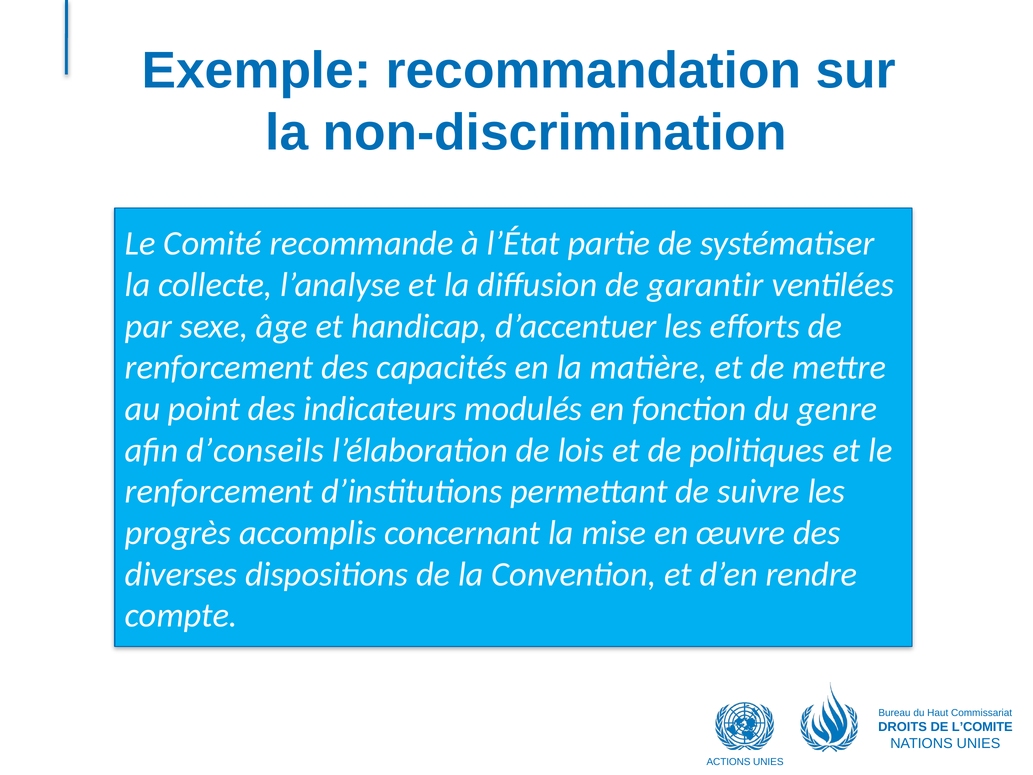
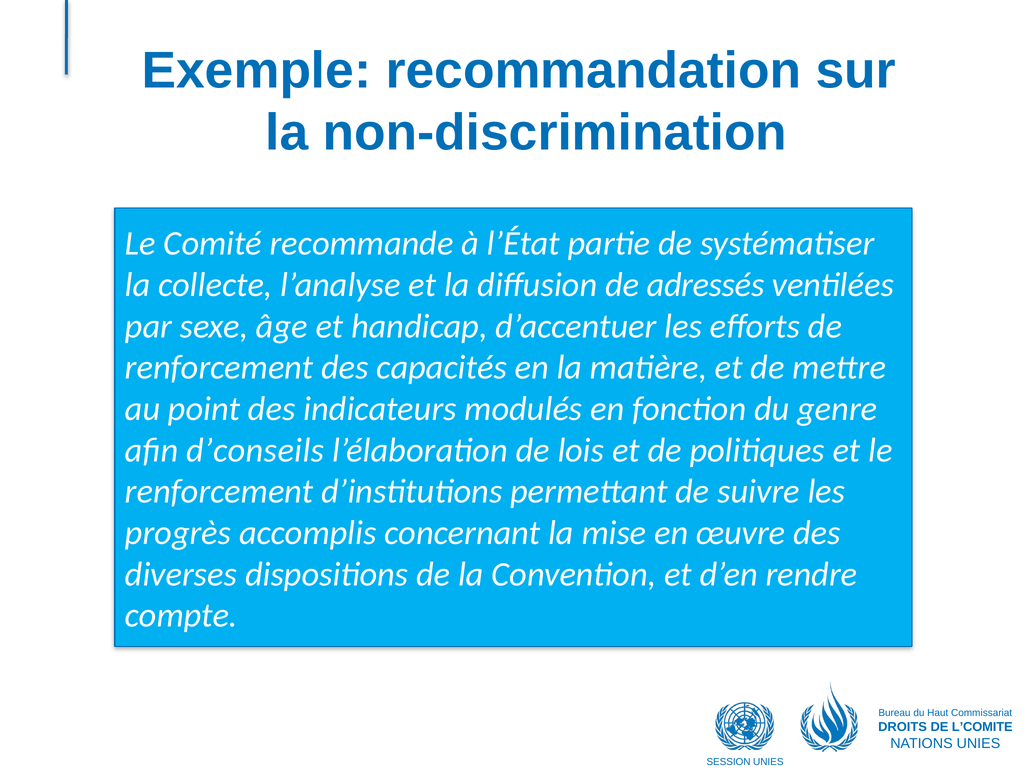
garantir: garantir -> adressés (706, 285)
ACTIONS: ACTIONS -> SESSION (729, 762)
